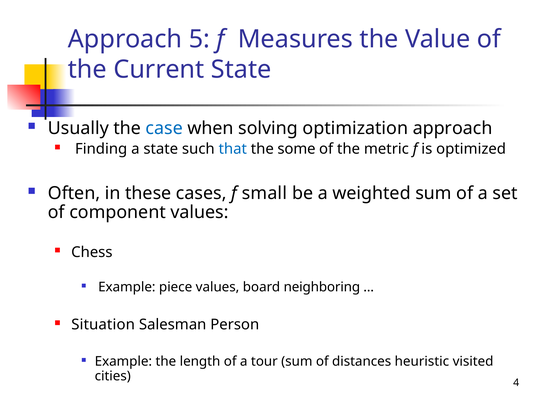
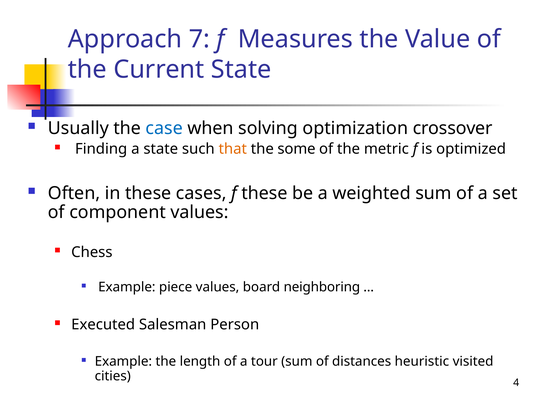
5: 5 -> 7 (199, 39)
optimization approach: approach -> crossover (453, 128)
that colour: blue -> orange (233, 149)
f small: small -> these (265, 193)
Situation: Situation -> Executed (103, 325)
